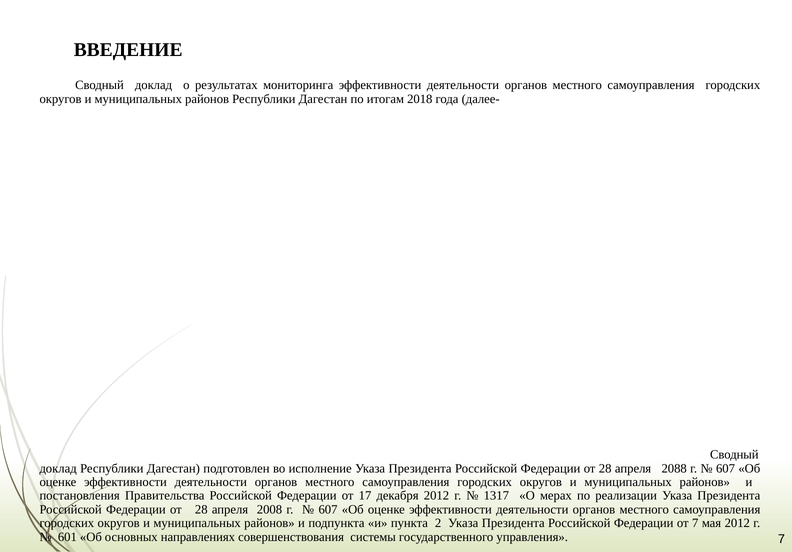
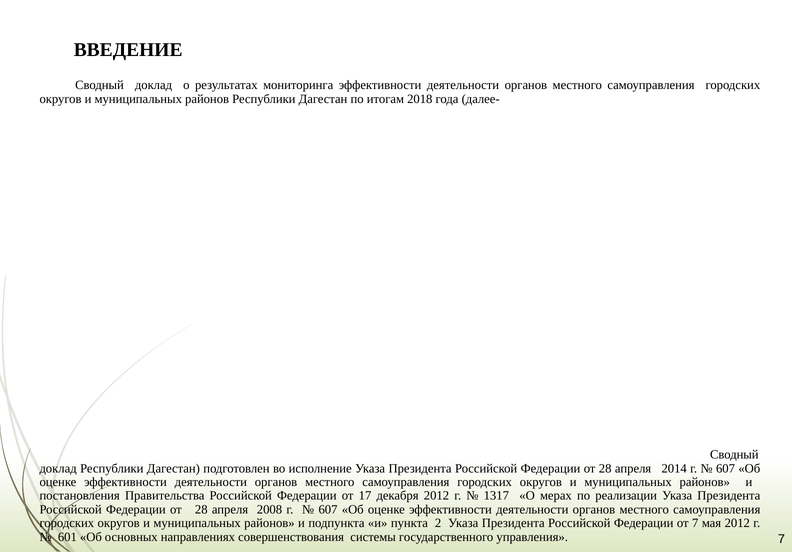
2088: 2088 -> 2014 (674, 468)
